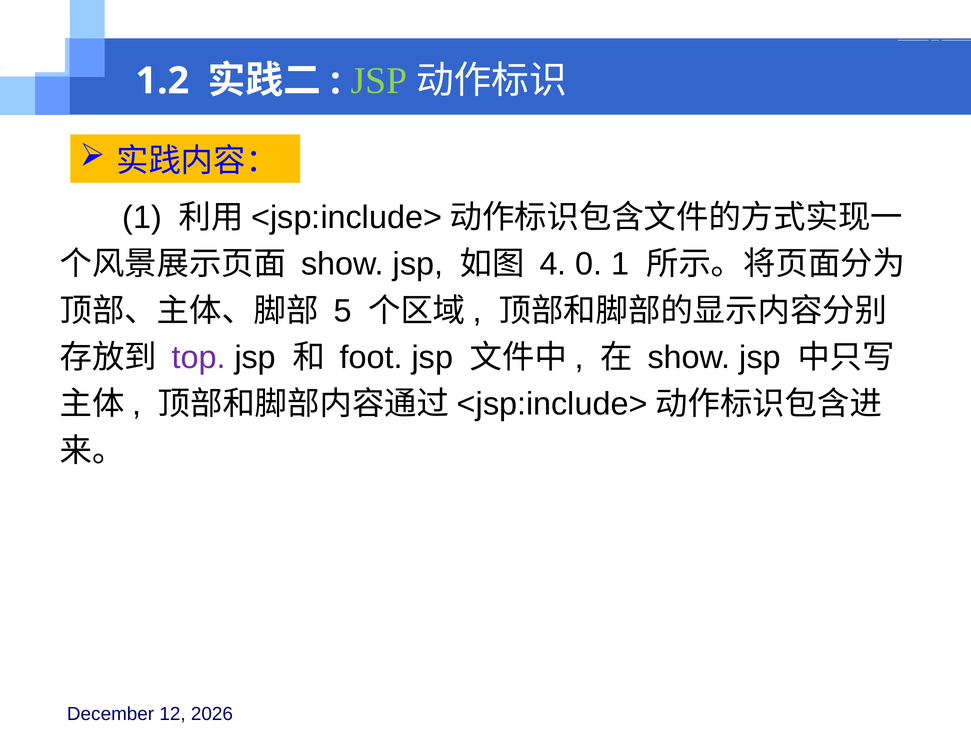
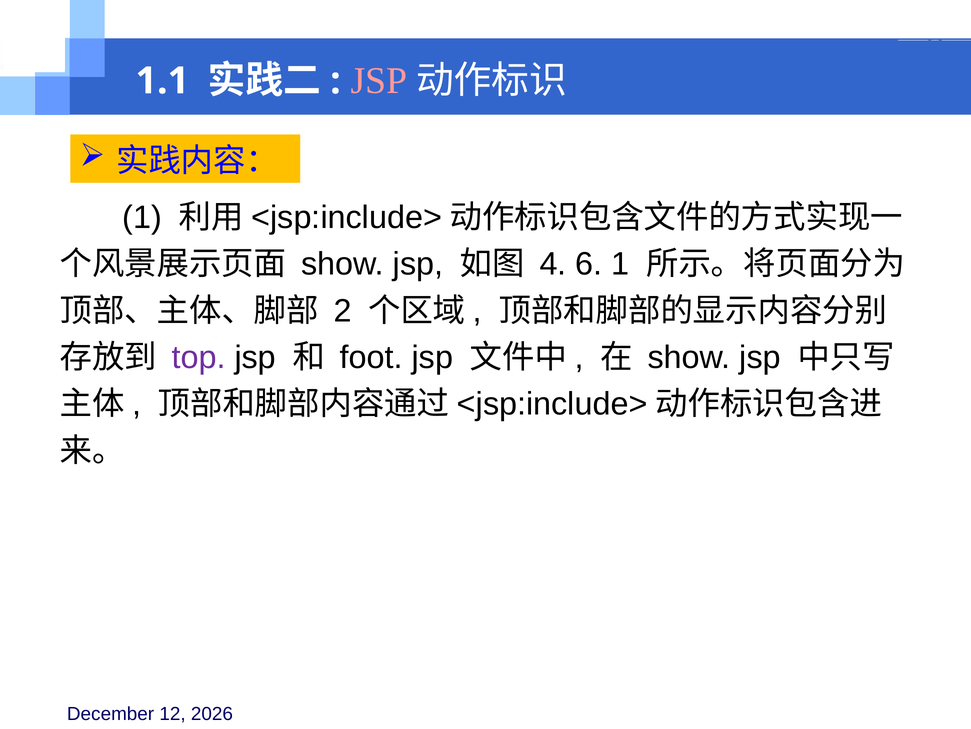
1.2: 1.2 -> 1.1 (162, 81)
JSP colour: light green -> pink (379, 81)
0: 0 -> 6 (589, 264)
5: 5 -> 2 (343, 311)
